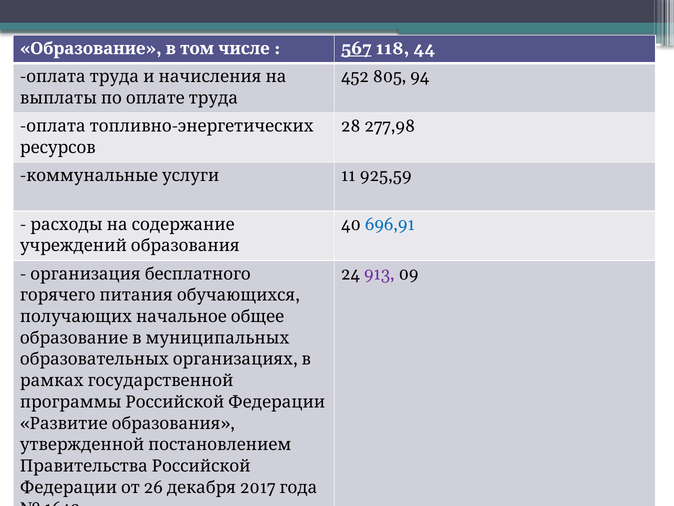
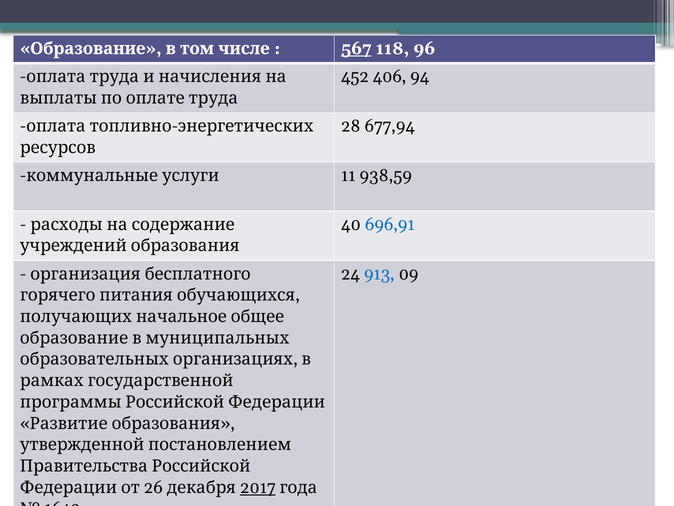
44: 44 -> 96 (424, 49)
805: 805 -> 406 (390, 77)
277,98: 277,98 -> 677,94 (390, 126)
925,59: 925,59 -> 938,59 (386, 176)
913 colour: purple -> blue (379, 274)
2017 underline: none -> present (258, 487)
